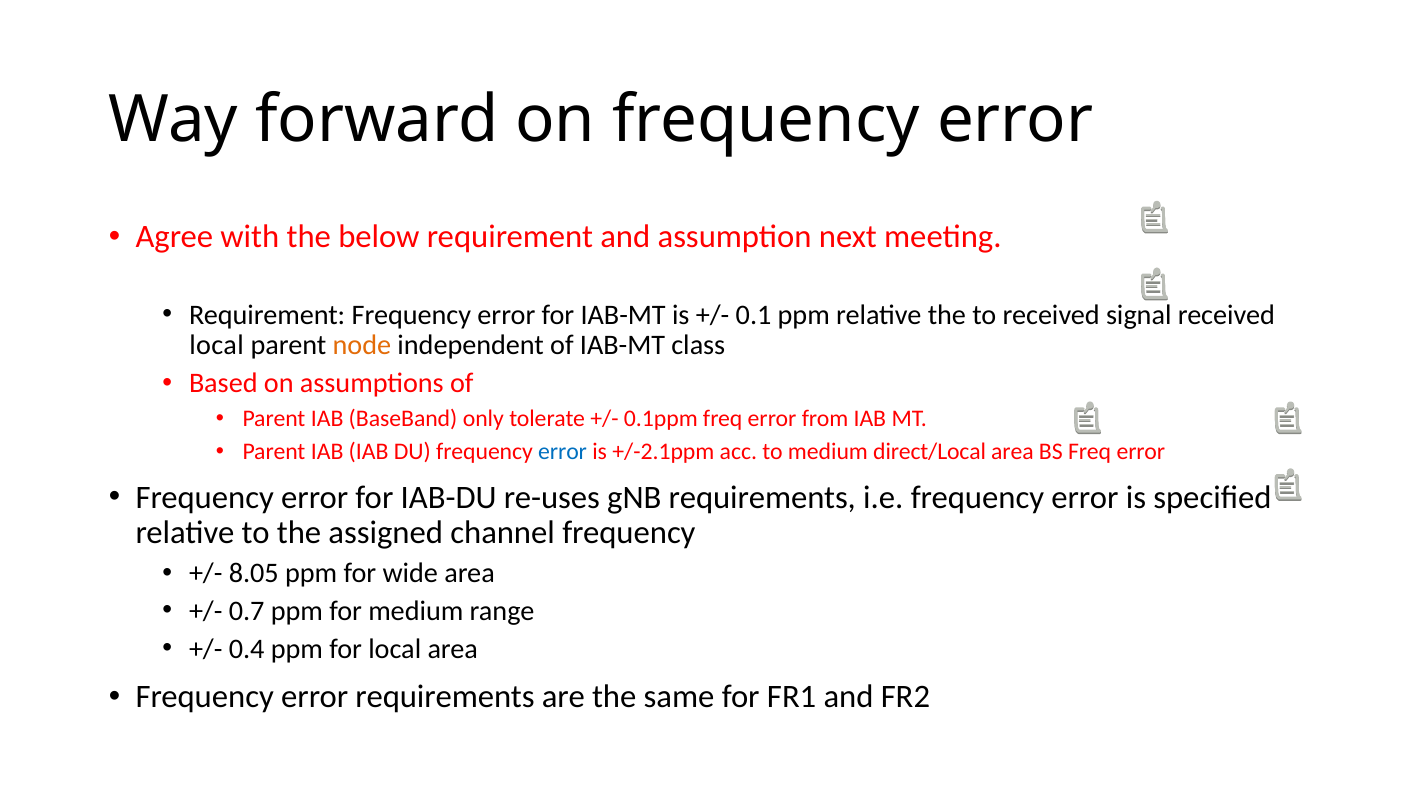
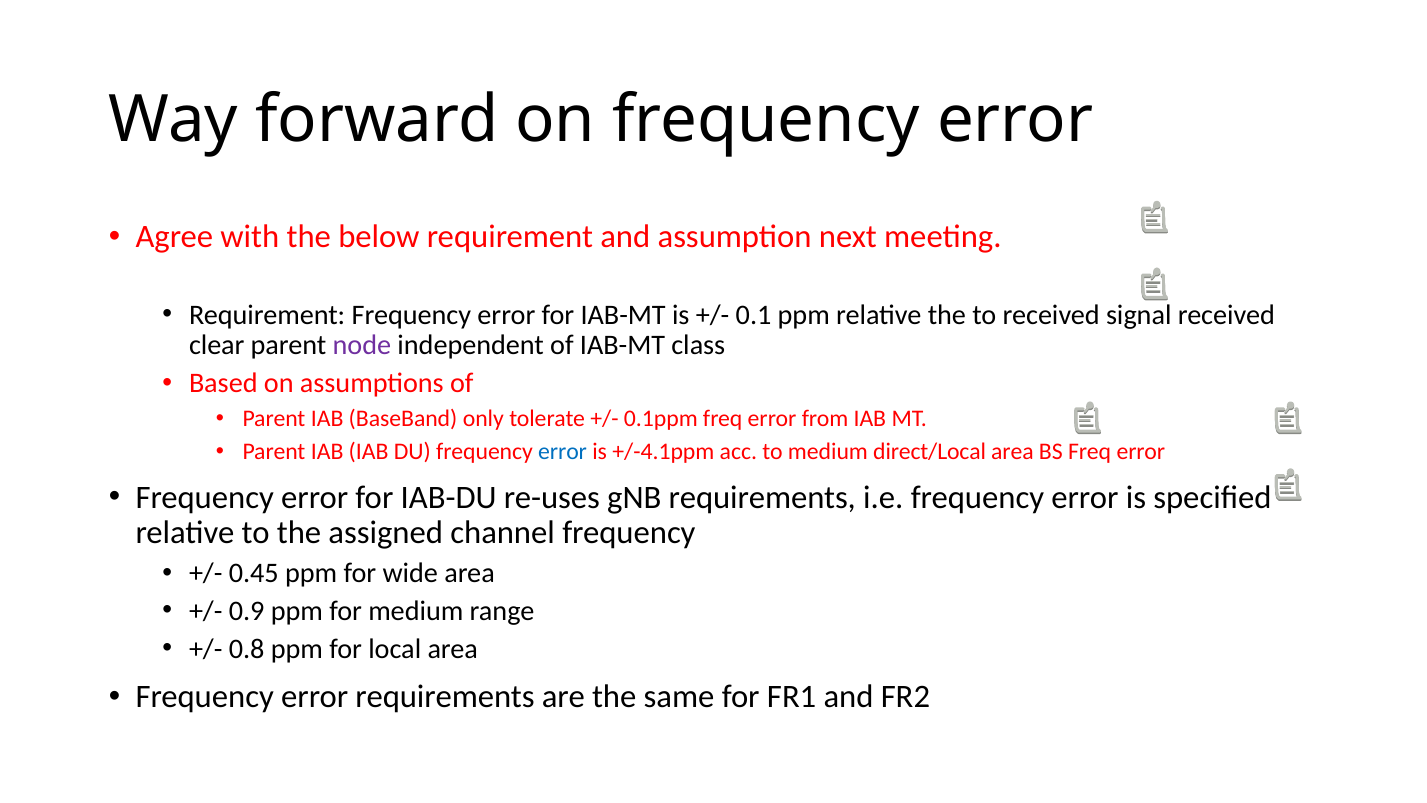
local: local -> clear (217, 345)
node colour: orange -> purple (362, 345)
+/-2.1ppm: +/-2.1ppm -> +/-4.1ppm (663, 452)
8.05: 8.05 -> 0.45 (254, 573)
0.7: 0.7 -> 0.9 (247, 611)
0.4: 0.4 -> 0.8 (247, 649)
